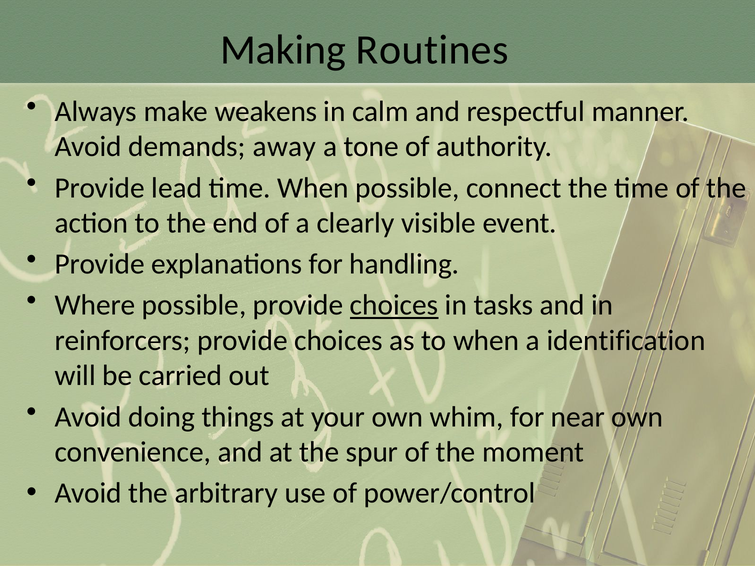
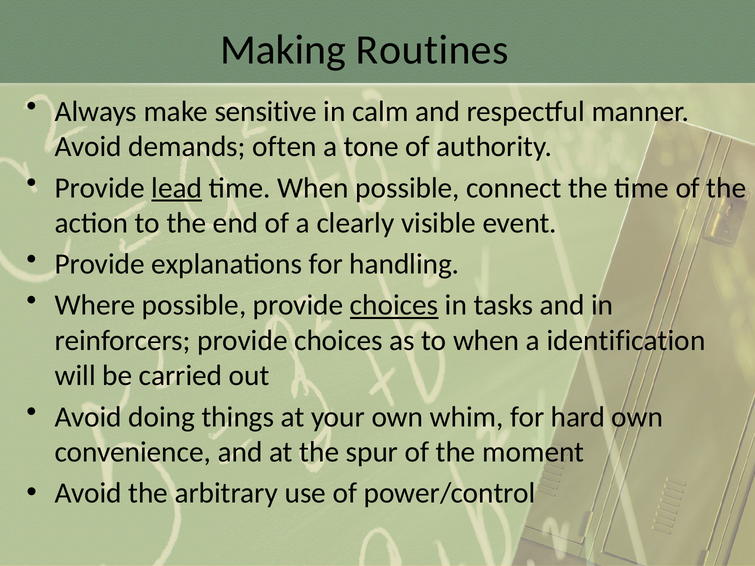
weakens: weakens -> sensitive (266, 112)
away: away -> often (284, 147)
lead underline: none -> present (177, 188)
near: near -> hard (578, 417)
